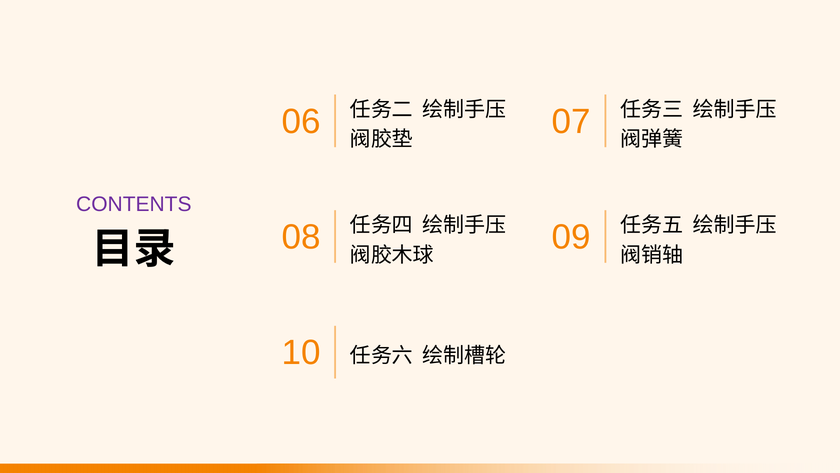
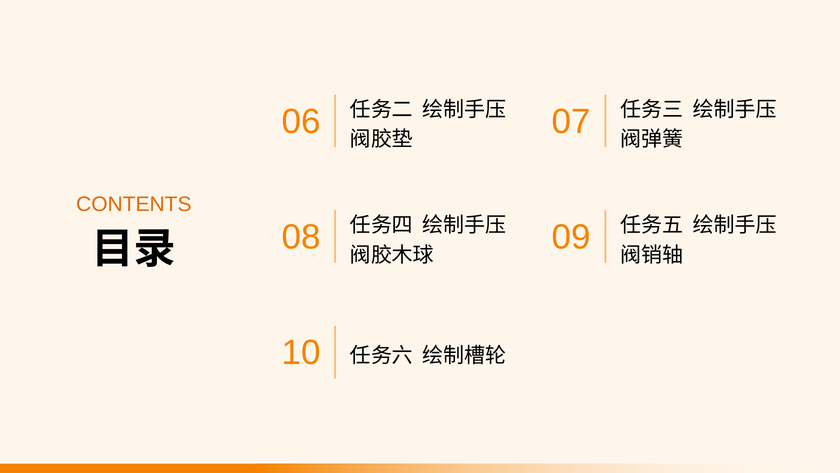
CONTENTS colour: purple -> orange (134, 204)
